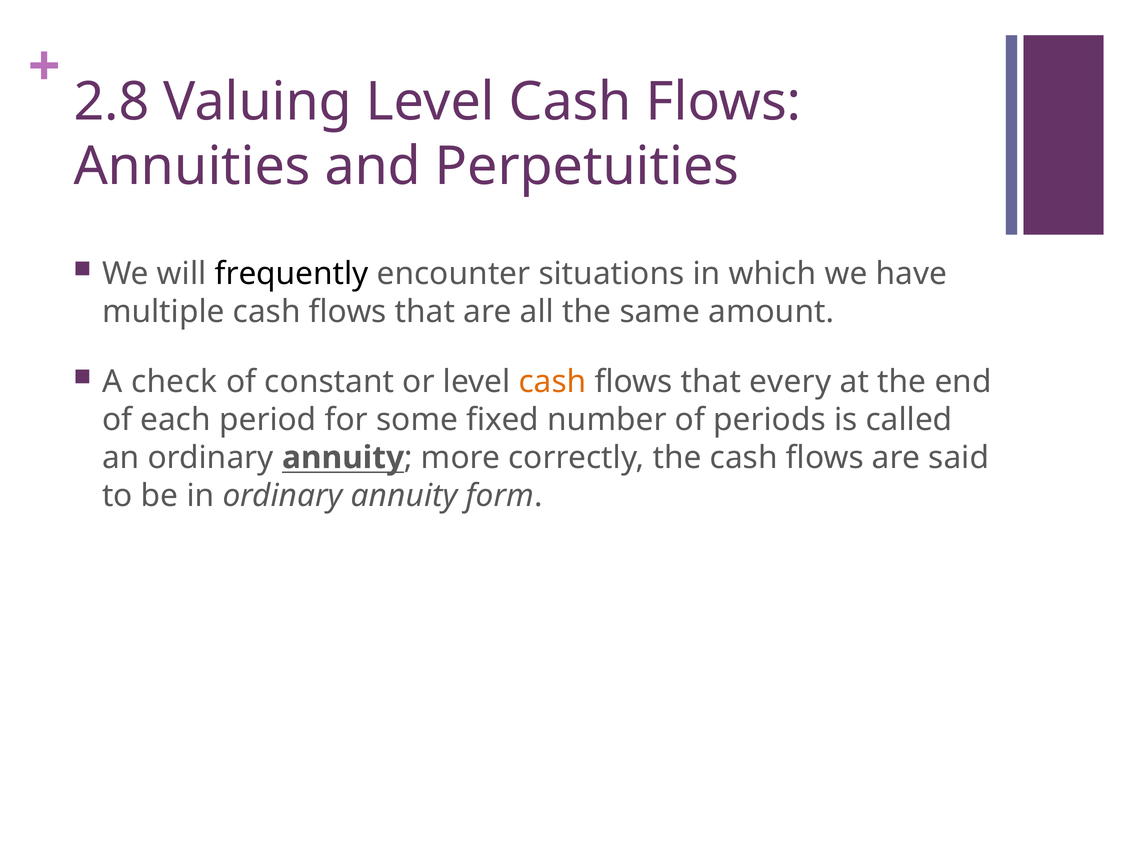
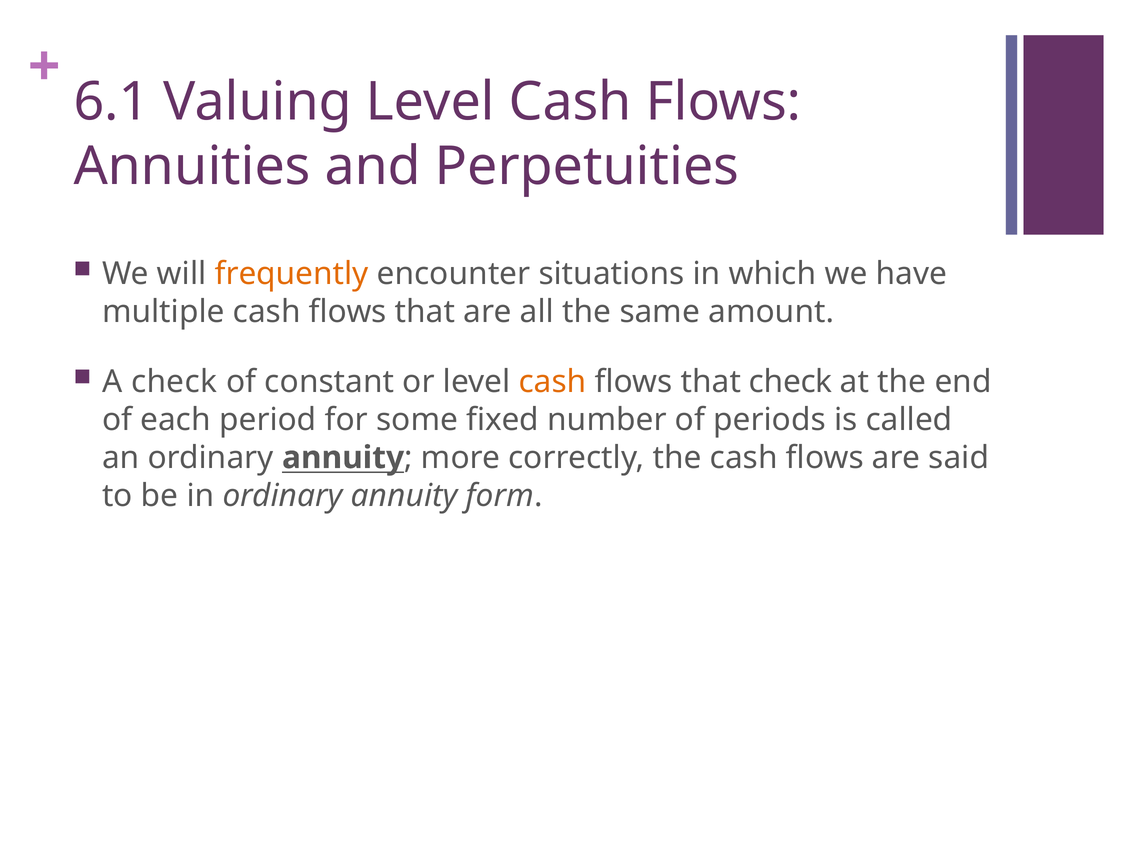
2.8: 2.8 -> 6.1 (111, 102)
frequently colour: black -> orange (292, 274)
that every: every -> check (791, 382)
